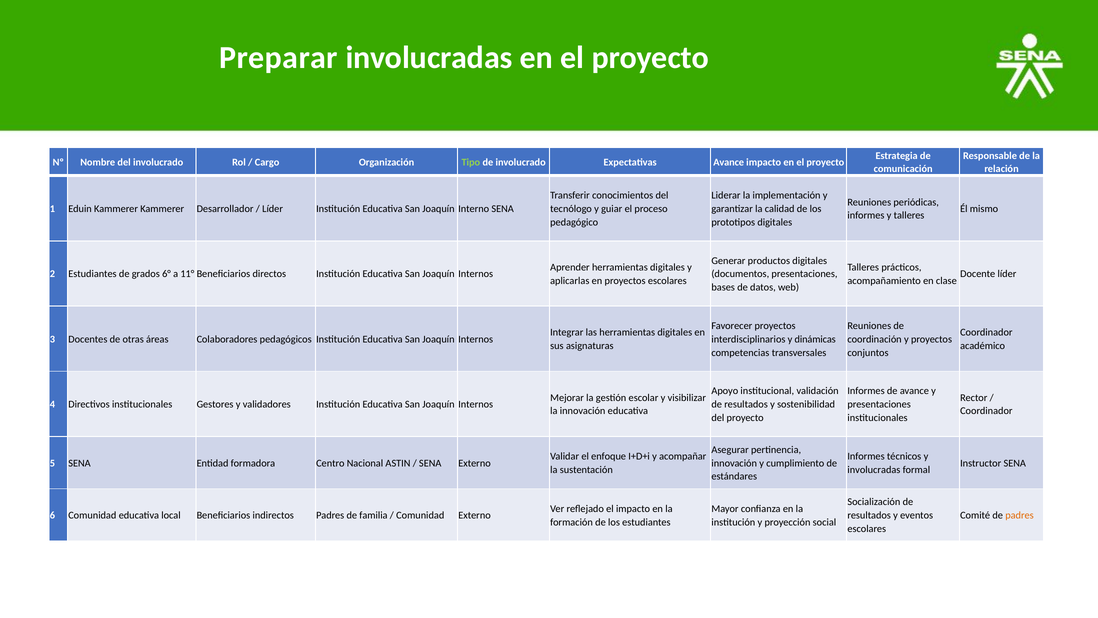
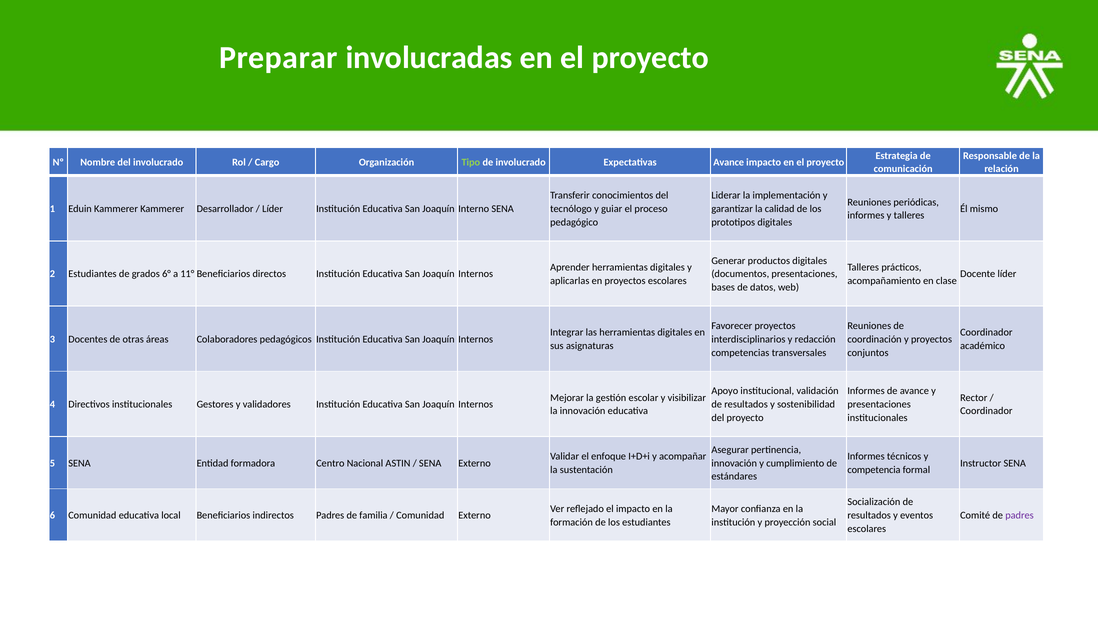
dinámicas: dinámicas -> redacción (815, 339)
involucradas: involucradas -> competencia (874, 470)
padres colour: orange -> purple (1020, 515)
